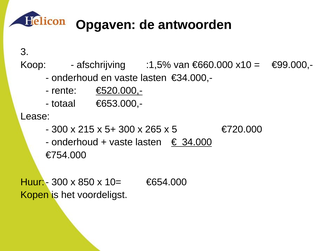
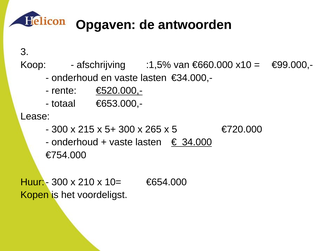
850: 850 -> 210 (86, 182)
